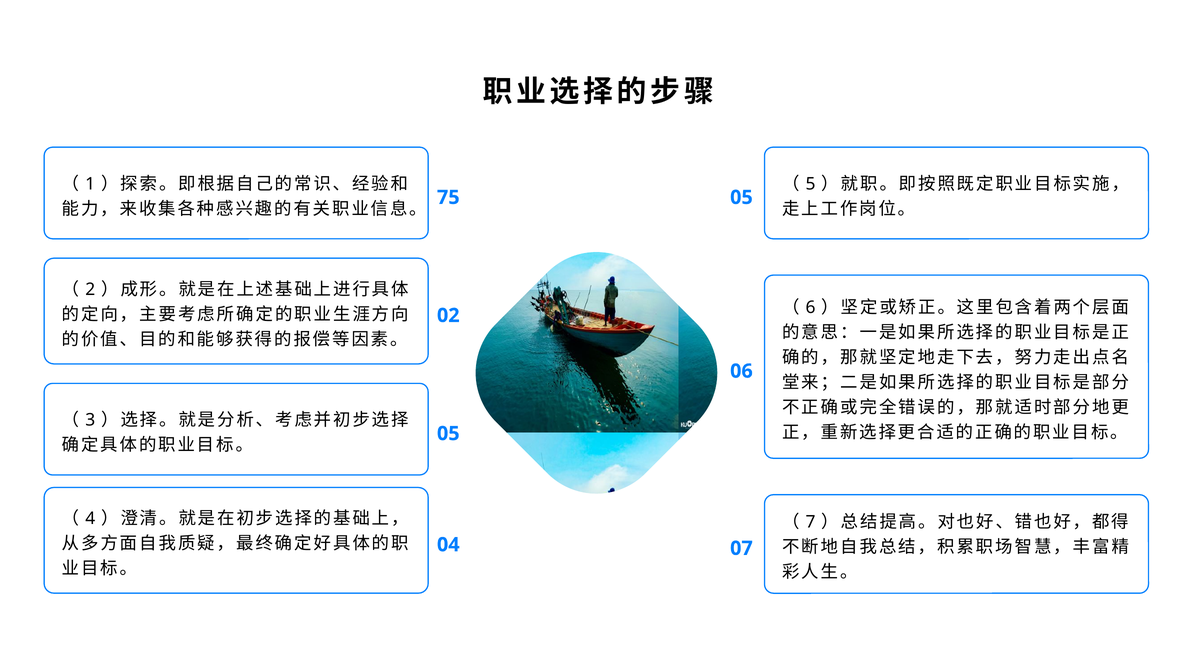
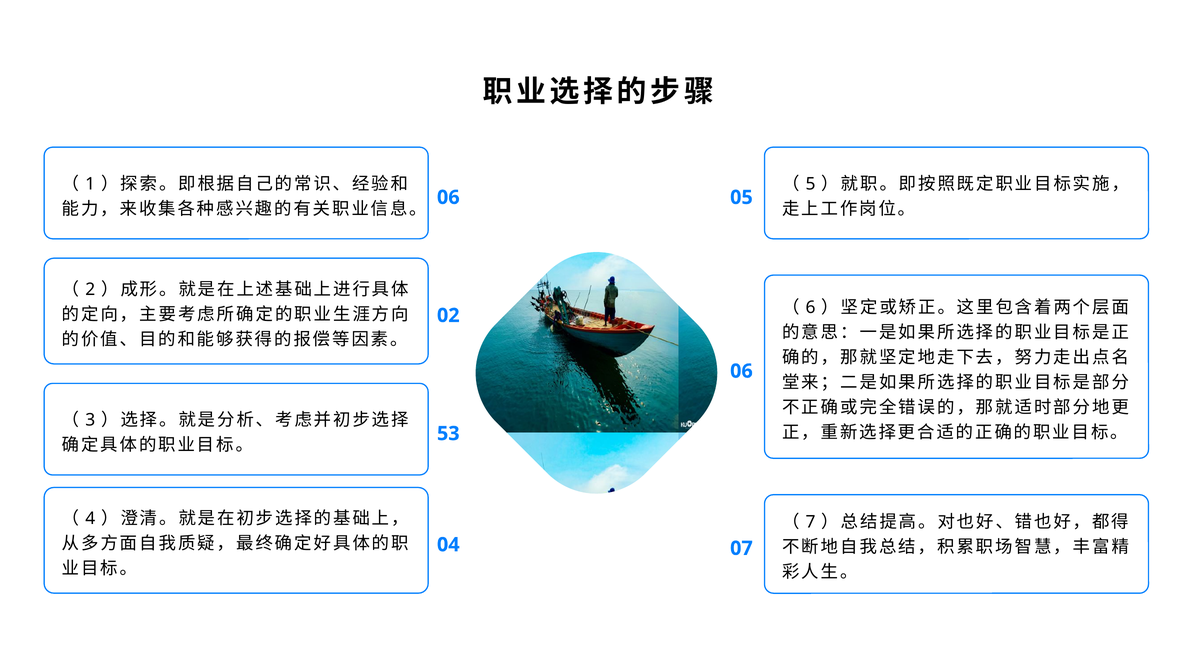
75: 75 -> 06 (448, 197)
05: 05 -> 53 (448, 434)
